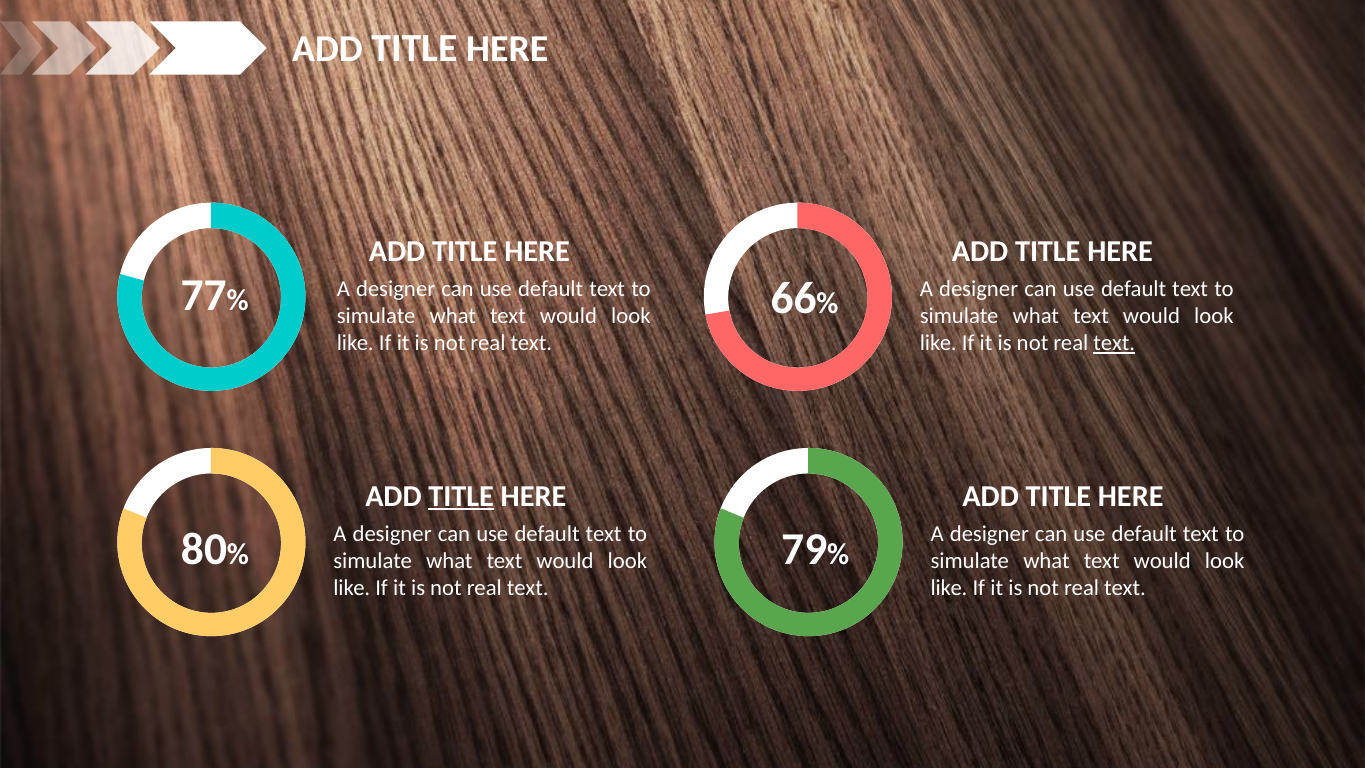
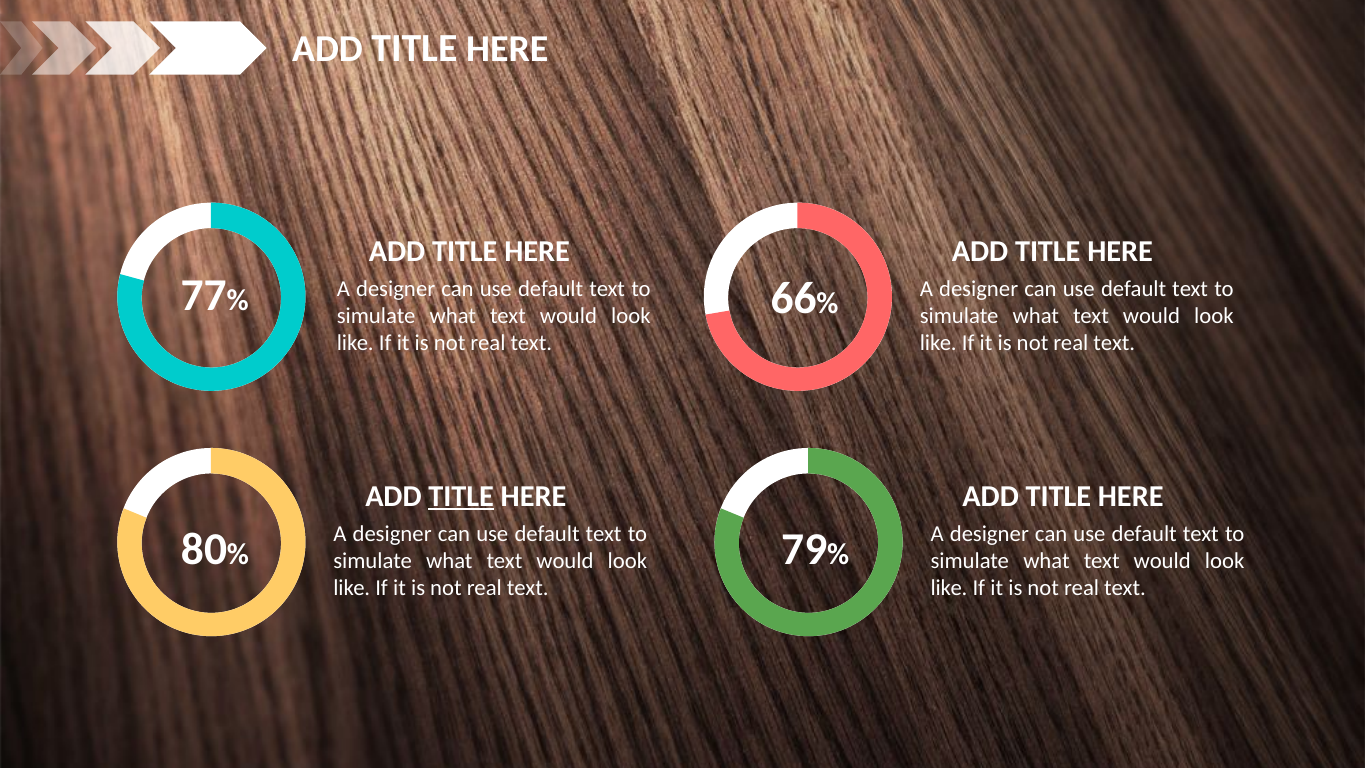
text underline: present -> none (1114, 343)
